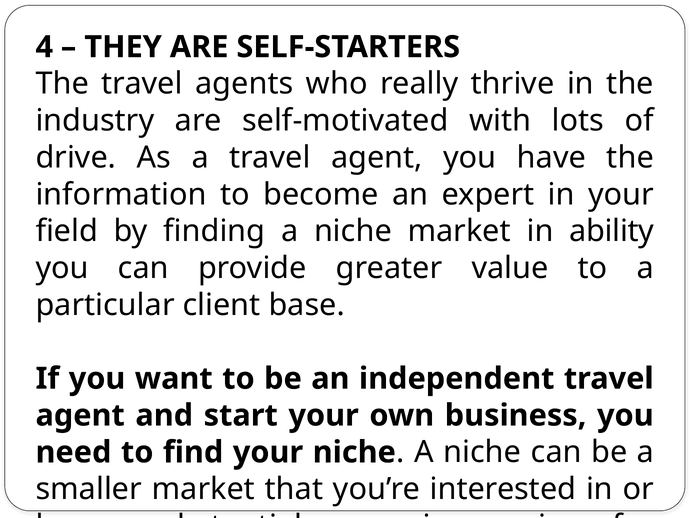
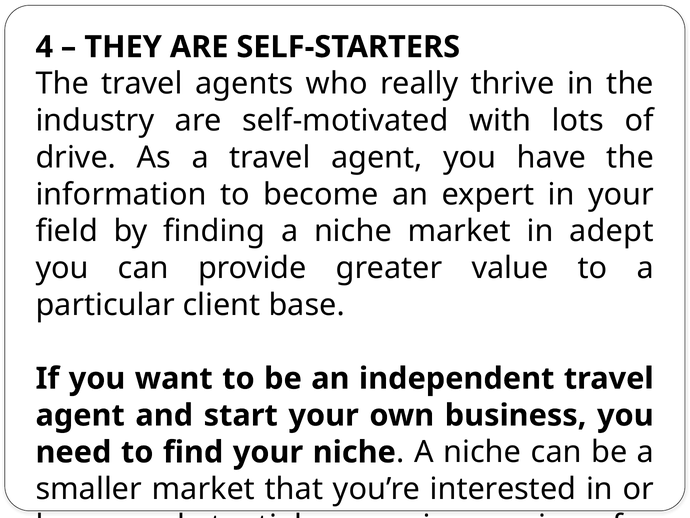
ability: ability -> adept (611, 231)
